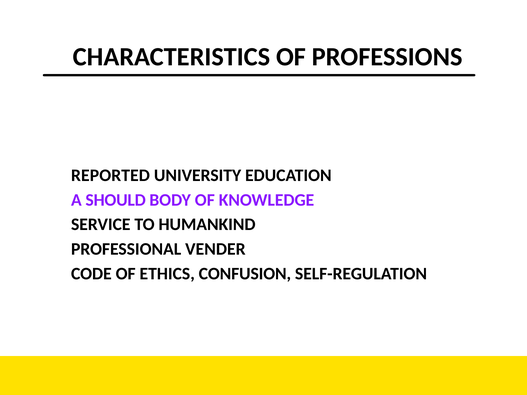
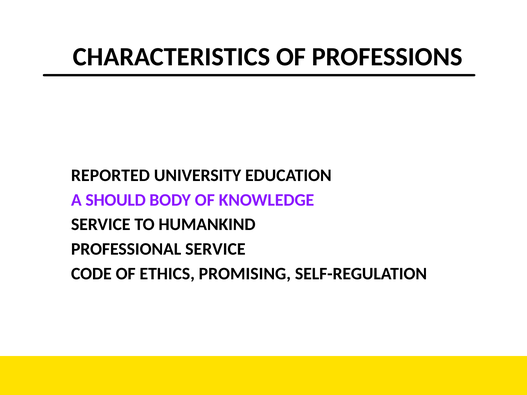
PROFESSIONAL VENDER: VENDER -> SERVICE (215, 249)
CONFUSION: CONFUSION -> PROMISING (245, 274)
